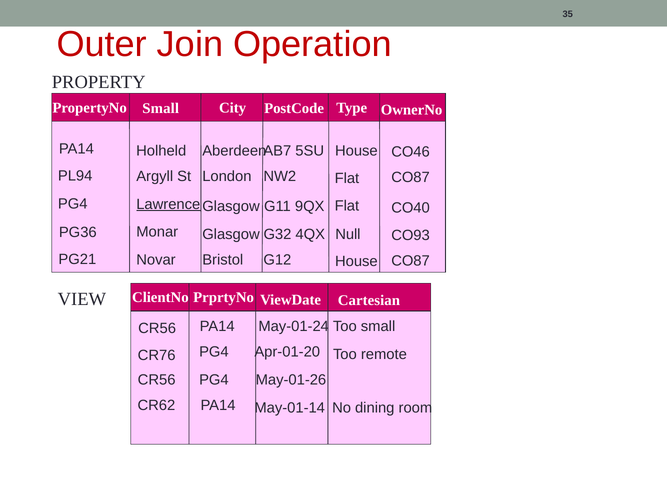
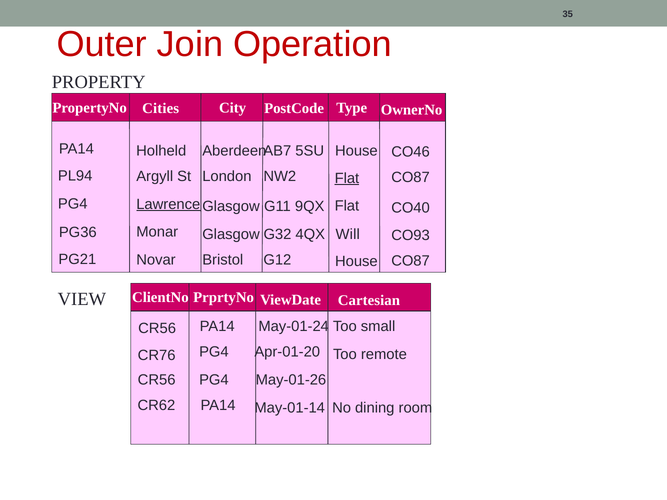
Small: Small -> Cities (161, 108)
Flat underline: none -> present (347, 178)
Null: Null -> Will (348, 234)
